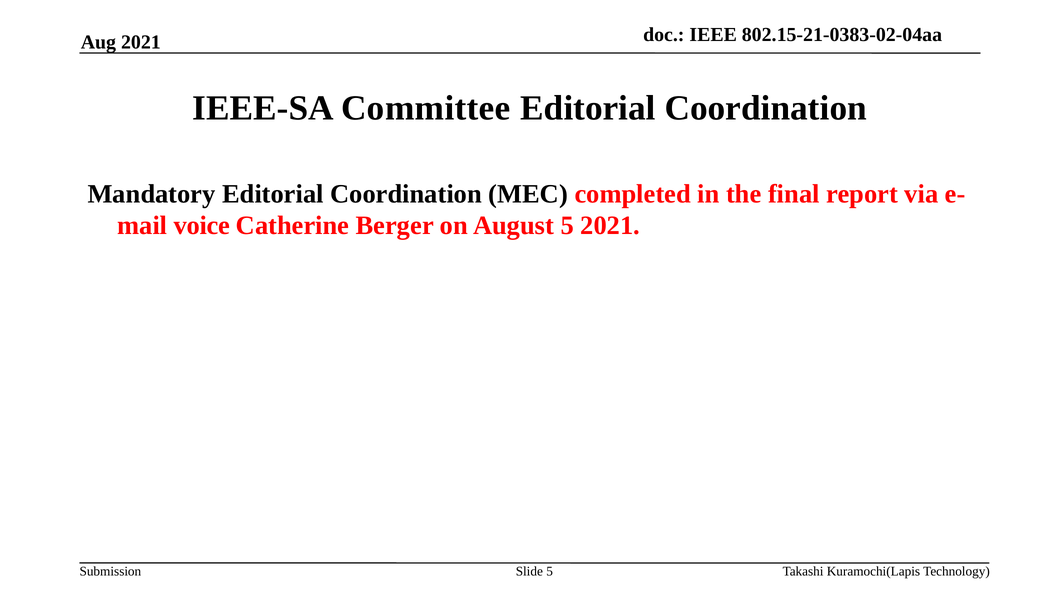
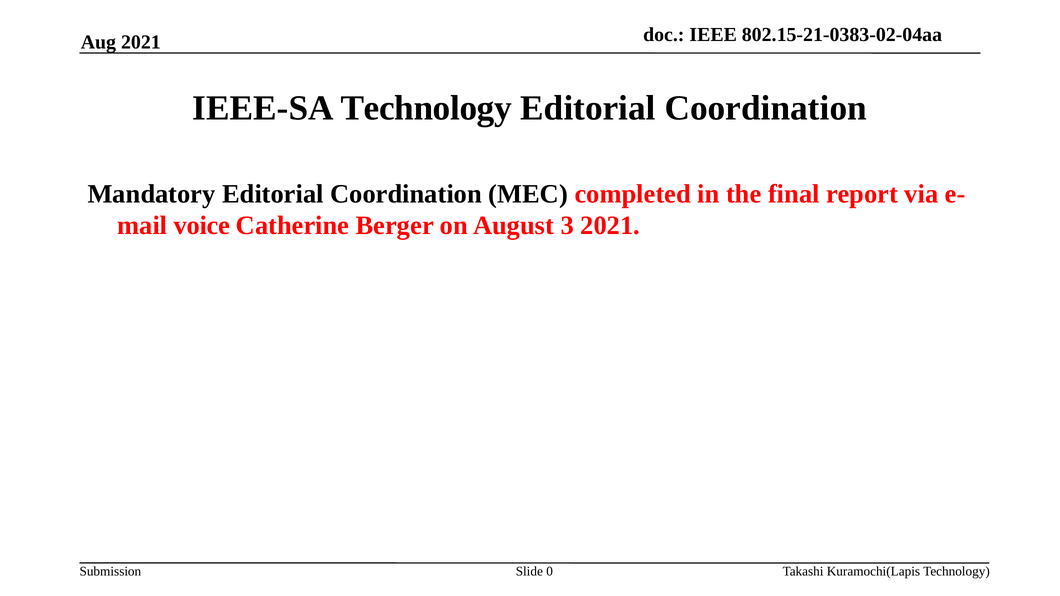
IEEE-SA Committee: Committee -> Technology (426, 108)
August 5: 5 -> 3 (567, 226)
Slide 5: 5 -> 0 (550, 572)
